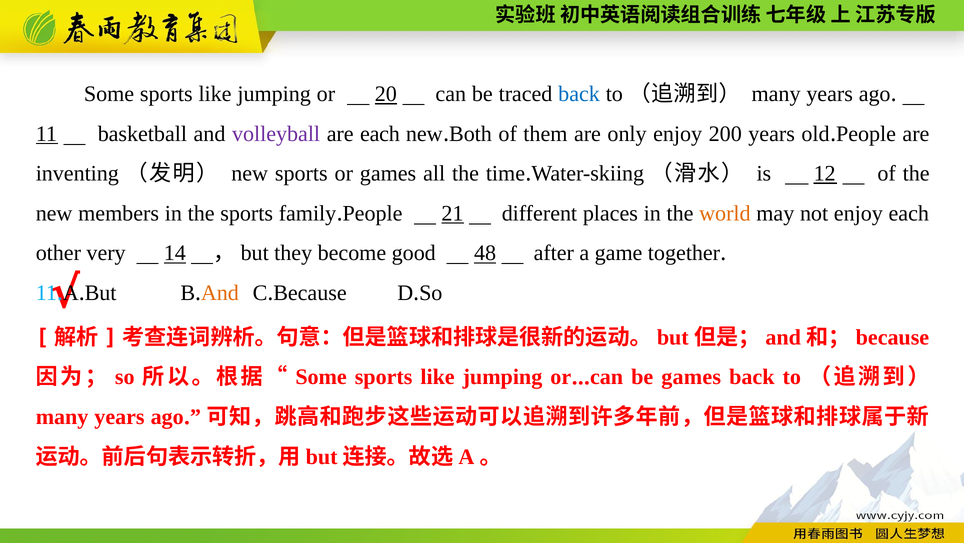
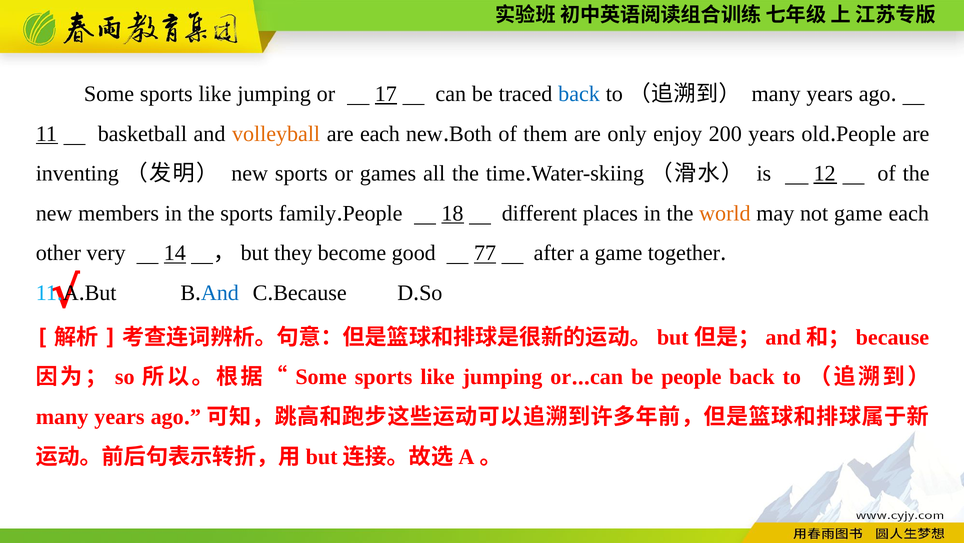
20: 20 -> 17 (386, 94)
volleyball colour: purple -> orange (276, 134)
21: 21 -> 18 (452, 213)
not enjoy: enjoy -> game (858, 213)
48: 48 -> 77 (485, 253)
And colour: orange -> blue (220, 293)
be games: games -> people (691, 377)
